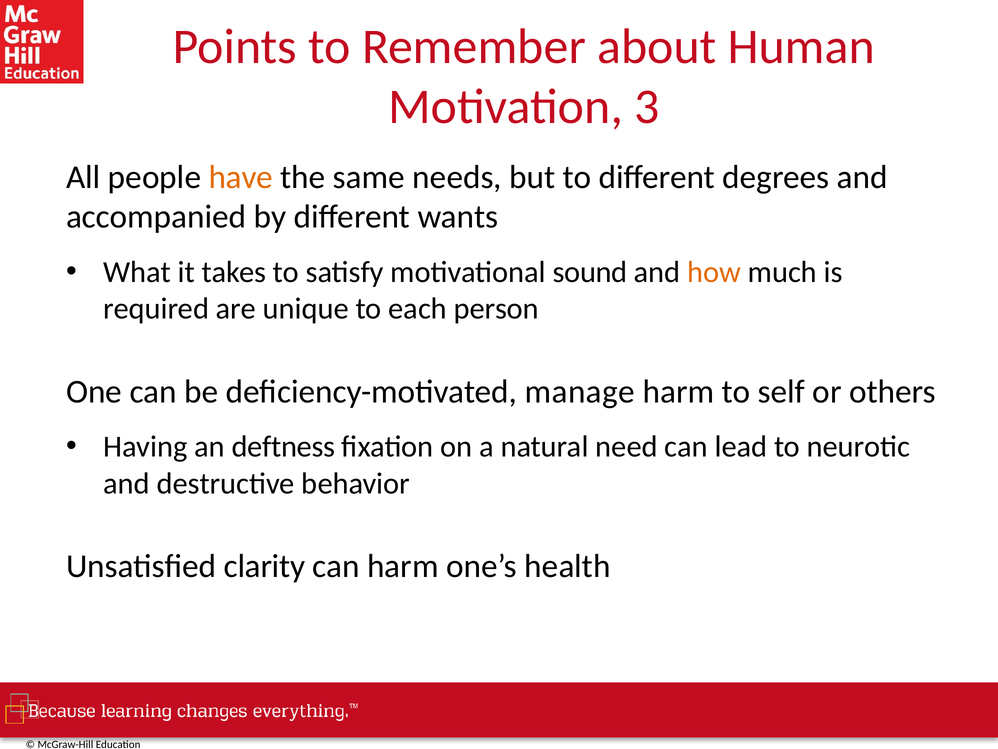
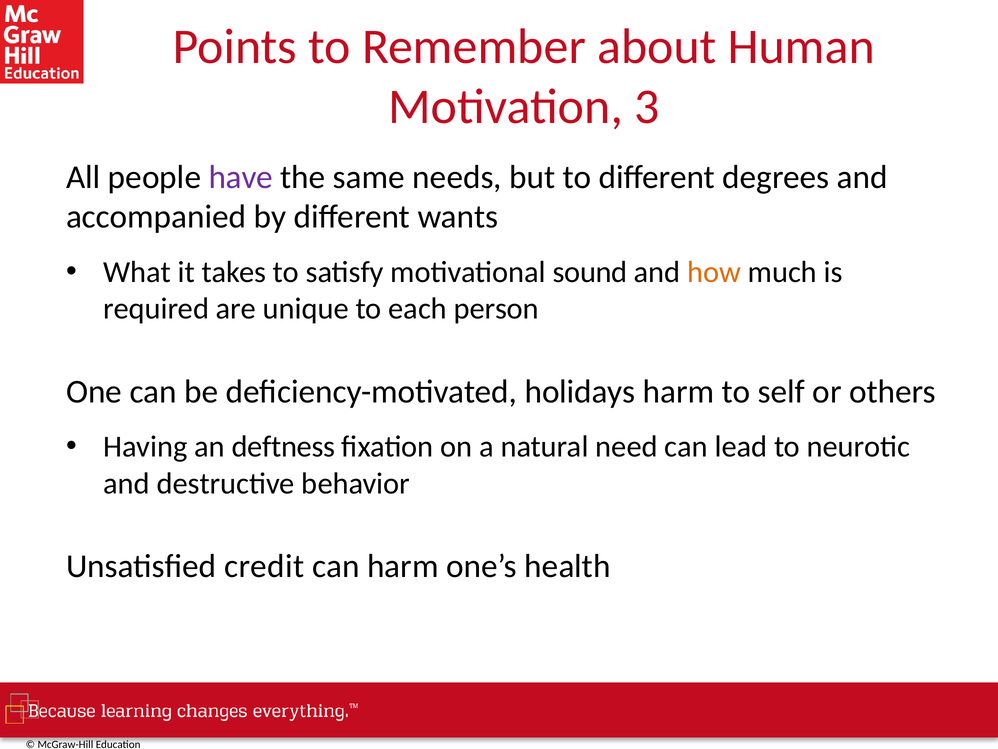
have colour: orange -> purple (241, 177)
manage: manage -> holidays (580, 391)
clarity: clarity -> credit (264, 566)
